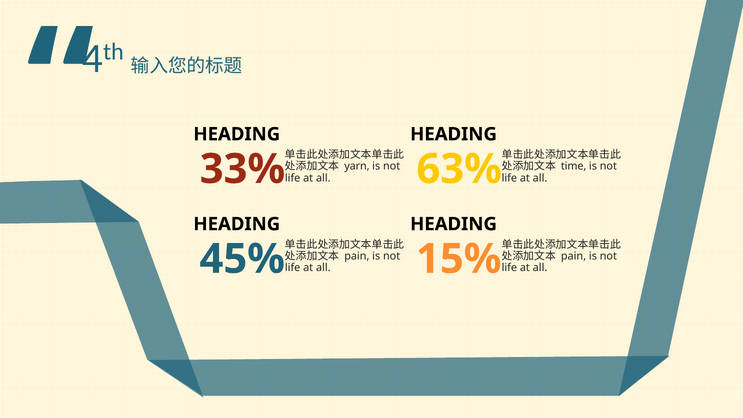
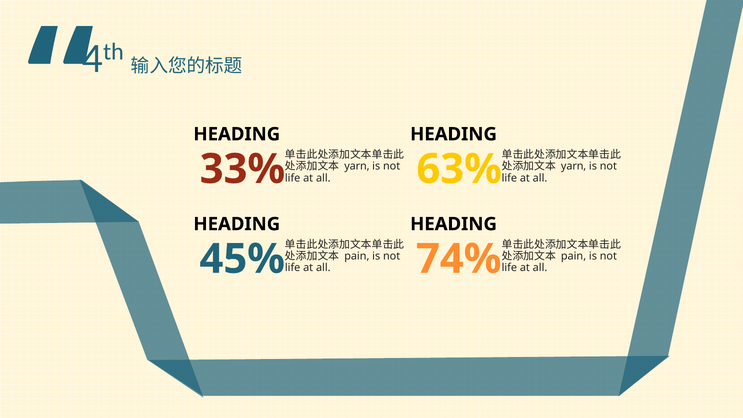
time: time -> yarn (574, 166)
15%: 15% -> 74% (459, 259)
